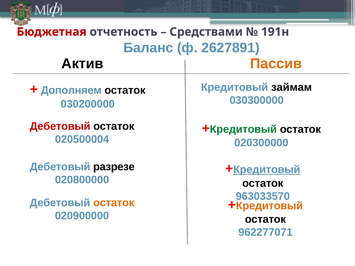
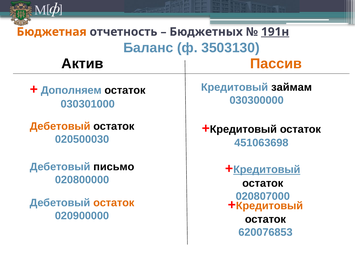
Бюджетная colour: red -> orange (52, 32)
Средствами: Средствами -> Бюджетных (206, 32)
191н underline: none -> present (275, 32)
2627891: 2627891 -> 3503130 (231, 48)
030200000: 030200000 -> 030301000 (88, 104)
Дебетовый colour: red -> orange (60, 126)
Кредитовый colour: green -> black (243, 129)
020500004: 020500004 -> 020500030 (82, 139)
020300000: 020300000 -> 451063698 (261, 143)
разрезе: разрезе -> письмо (114, 167)
963033570: 963033570 -> 020807000 (263, 196)
962277071: 962277071 -> 620076853 (265, 233)
